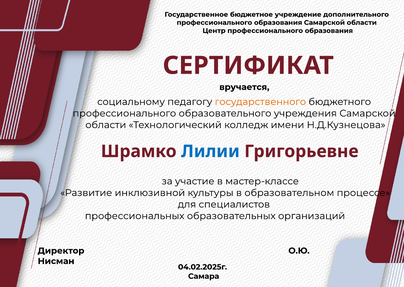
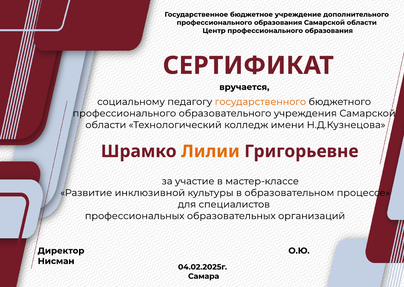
Лилии colour: blue -> orange (210, 152)
